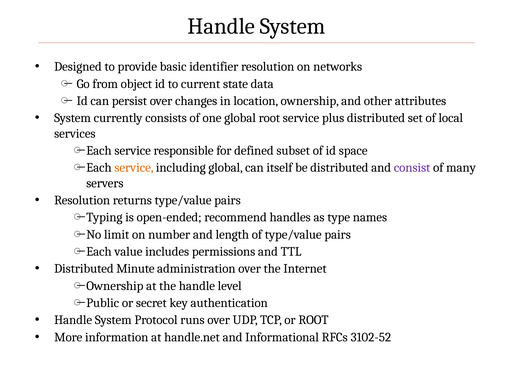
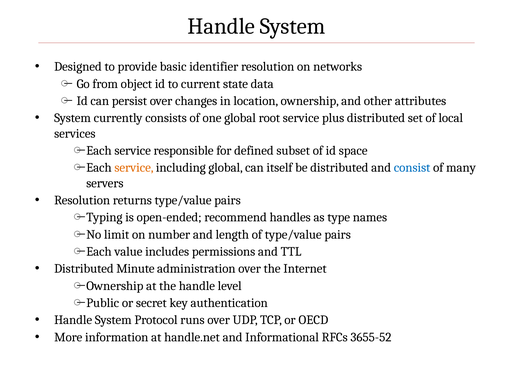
consist colour: purple -> blue (412, 168)
or ROOT: ROOT -> OECD (313, 320)
3102-52: 3102-52 -> 3655-52 (371, 337)
